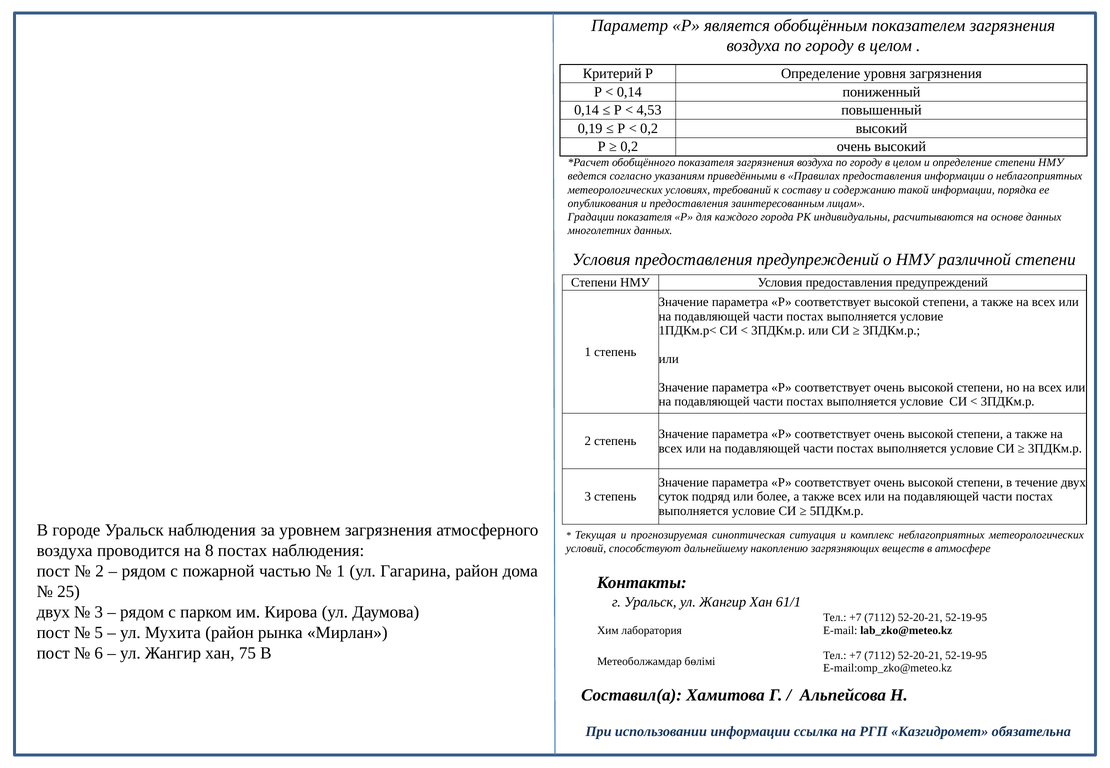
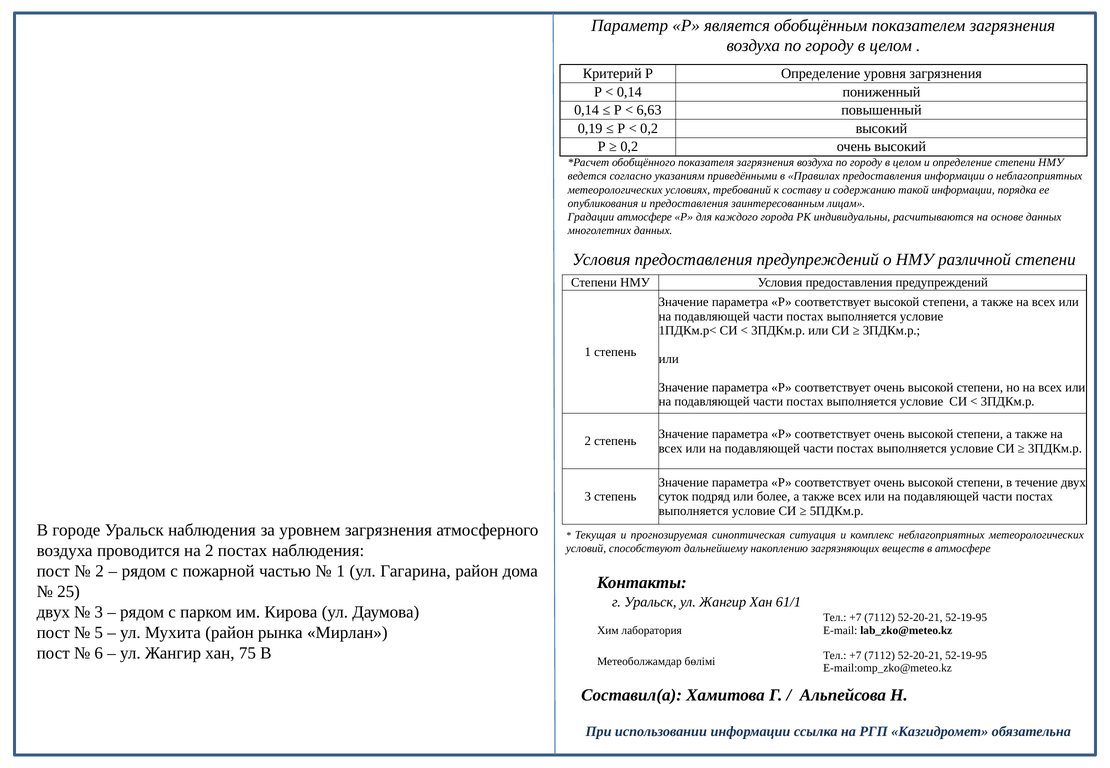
4,53: 4,53 -> 6,63 (649, 110)
Градации показателя: показателя -> атмосфере (644, 217)
на 8: 8 -> 2 (209, 551)
